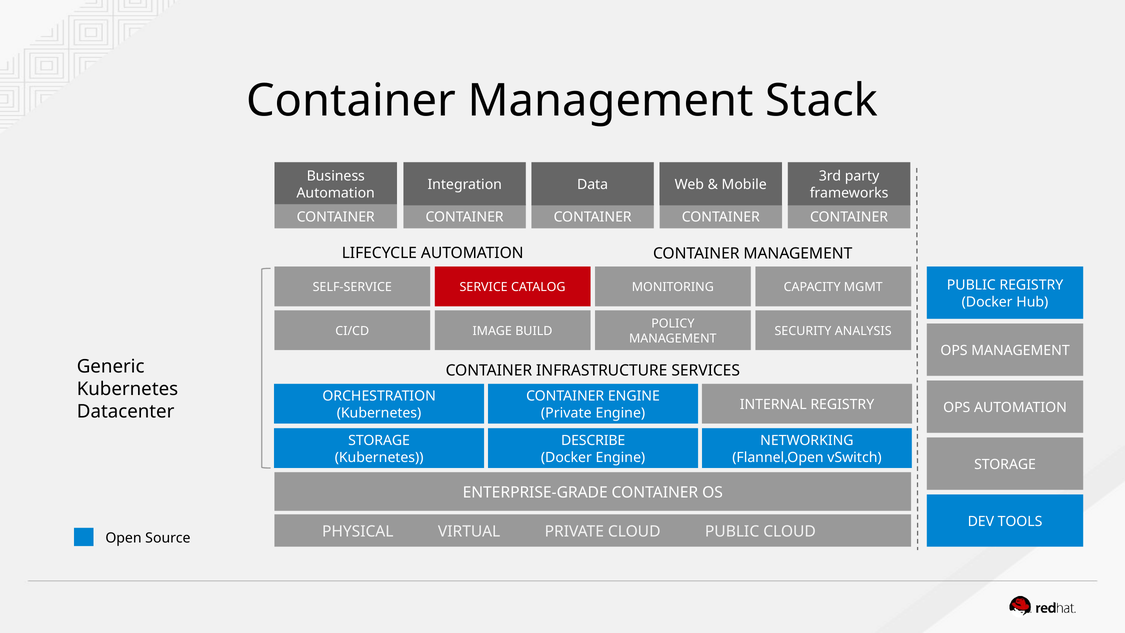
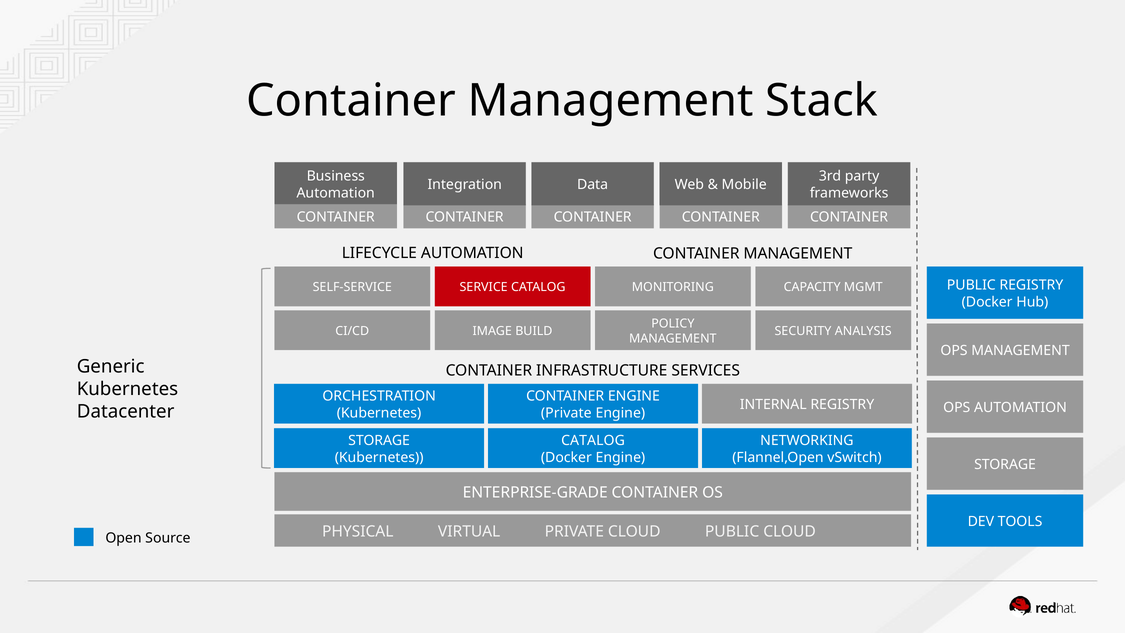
DESCRIBE: DESCRIBE -> CATALOG (593, 441)
